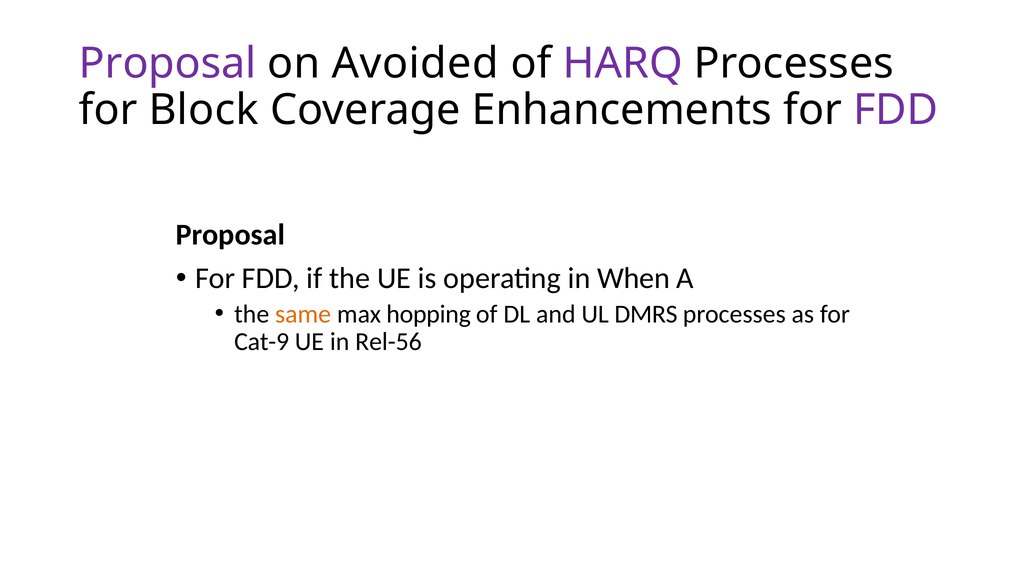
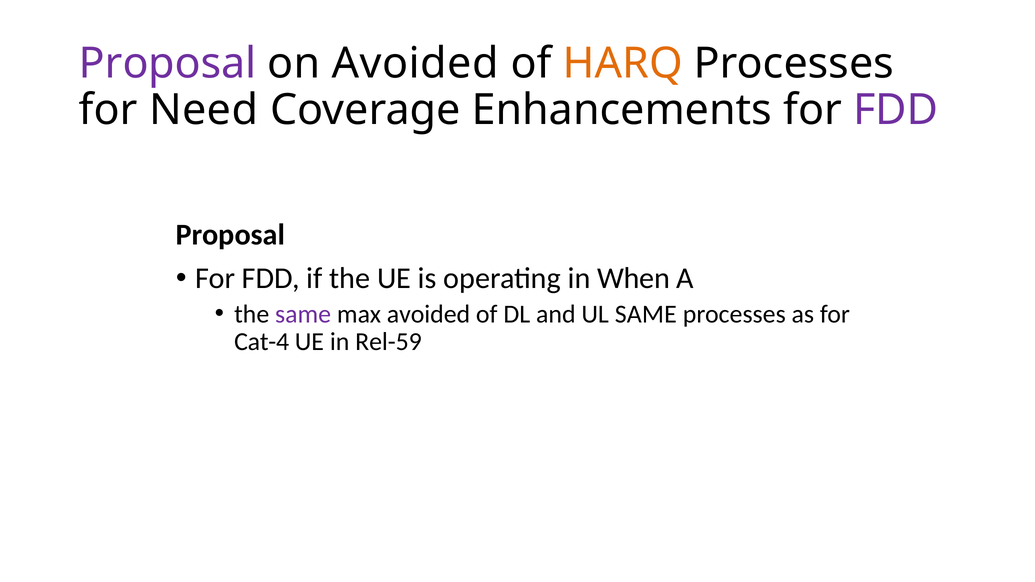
HARQ colour: purple -> orange (623, 64)
Block: Block -> Need (204, 110)
same colour: orange -> purple (303, 314)
max hopping: hopping -> avoided (428, 314)
UL DMRS: DMRS -> SAME (646, 314)
Cat-9: Cat-9 -> Cat-4 (262, 342)
Rel-56: Rel-56 -> Rel-59 (388, 342)
